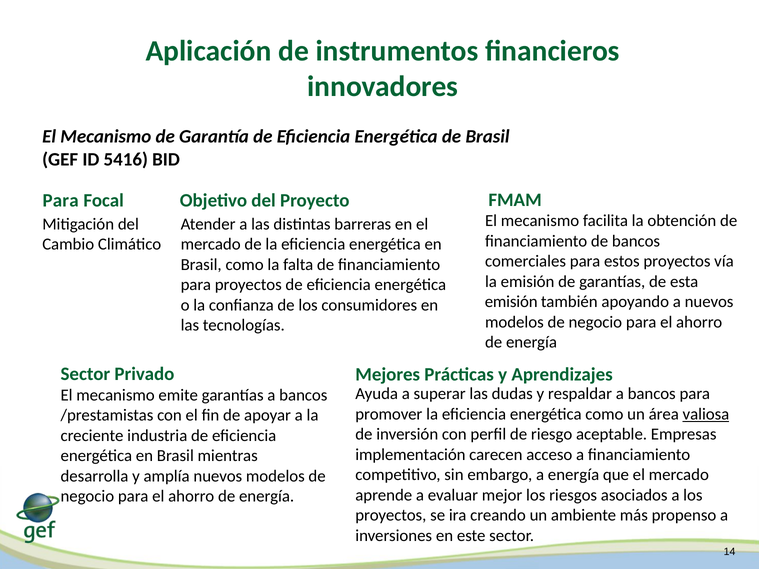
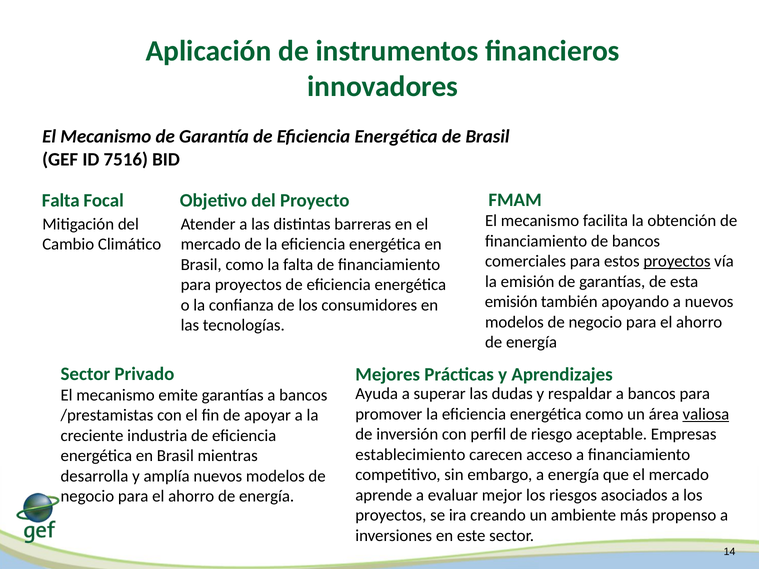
5416: 5416 -> 7516 (126, 159)
Para: Para -> Falta (61, 200)
proyectos underline: none -> present (677, 261)
implementación: implementación -> establecimiento (410, 455)
